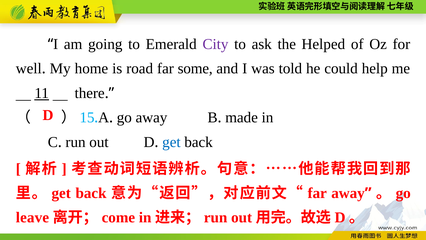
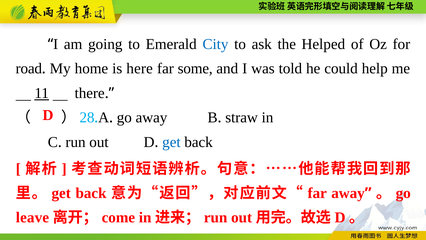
City colour: purple -> blue (215, 44)
well: well -> road (29, 69)
road: road -> here (140, 69)
15: 15 -> 28 (87, 117)
made: made -> straw (242, 117)
